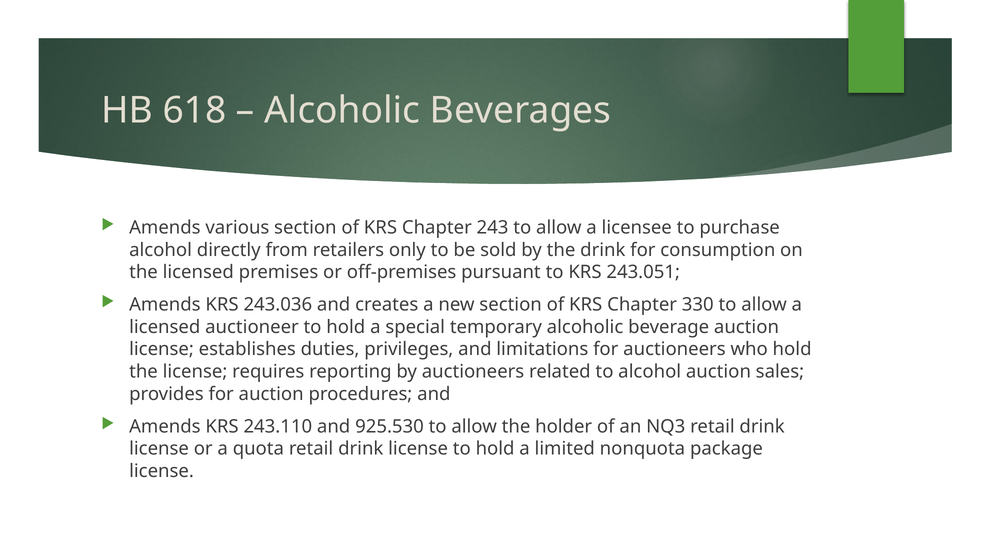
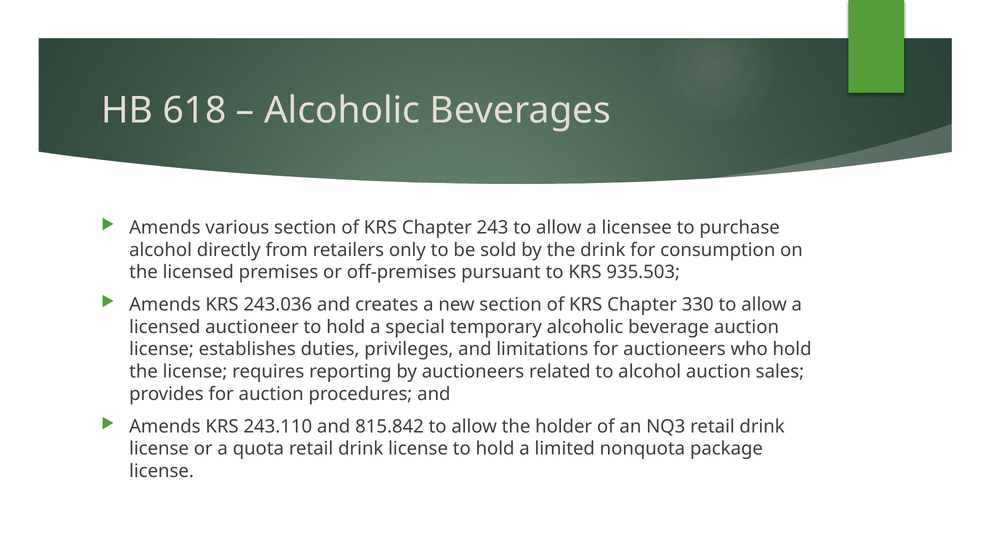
243.051: 243.051 -> 935.503 (643, 272)
925.530: 925.530 -> 815.842 (390, 427)
